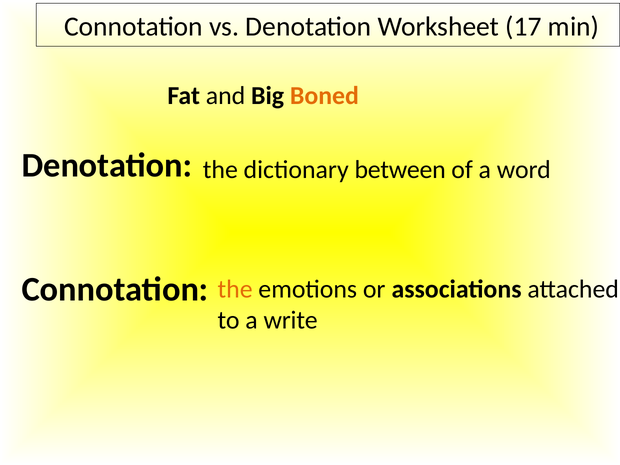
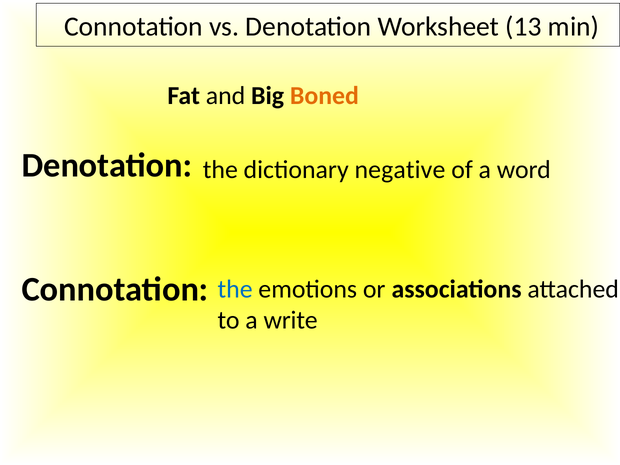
17: 17 -> 13 (524, 27)
between: between -> negative (400, 170)
the colour: orange -> blue (235, 289)
